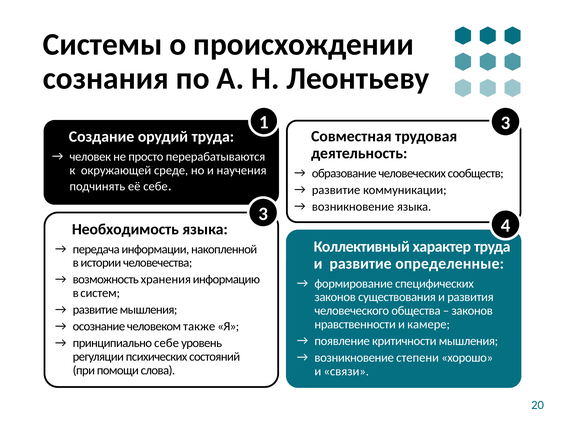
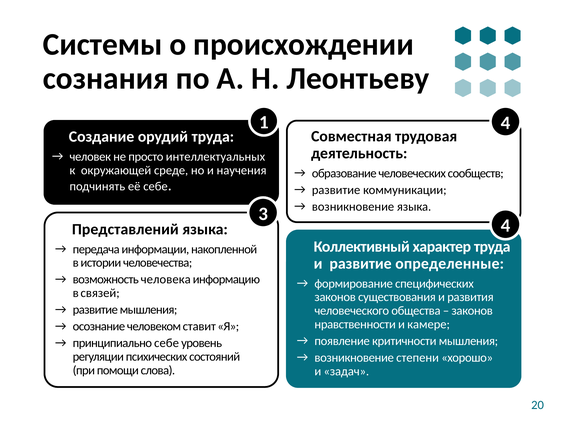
1 3: 3 -> 4 (506, 123)
перерабатываются: перерабатываются -> интеллектуальных (215, 157)
Необходимость: Необходимость -> Представлений (125, 229)
хранения: хранения -> человека (166, 279)
систем: систем -> связей (100, 293)
также: также -> ставит (199, 326)
связи: связи -> задач (346, 371)
